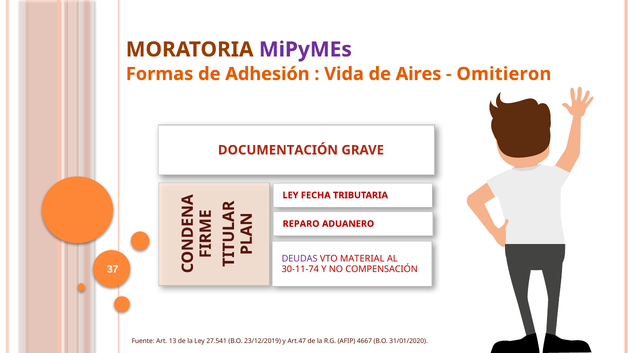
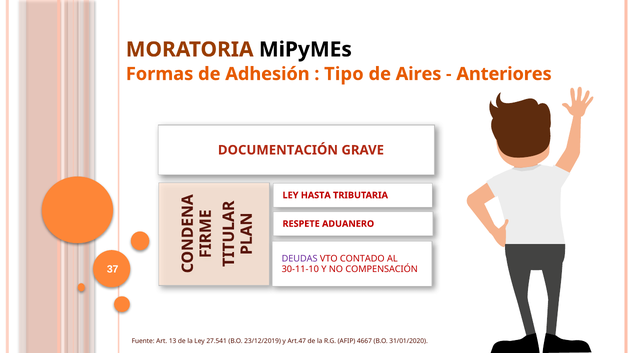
MiPyMEs colour: purple -> black (305, 50)
Vida: Vida -> Tipo (344, 74)
Omitieron: Omitieron -> Anteriores (504, 74)
FECHA: FECHA -> HASTA (316, 195)
REPARO: REPARO -> RESPETE (301, 224)
MATERIAL: MATERIAL -> CONTADO (362, 259)
30-11-74: 30-11-74 -> 30-11-10 (300, 269)
